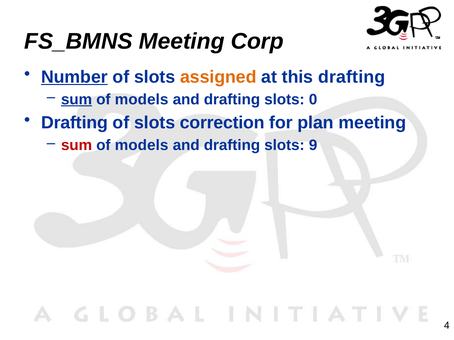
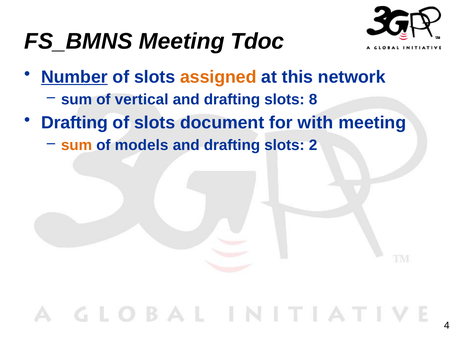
Corp: Corp -> Tdoc (257, 42)
this drafting: drafting -> network (352, 77)
sum underline: present -> none (77, 100)
models: models -> vertical (142, 100)
0: 0 -> 8 (313, 100)
correction: correction -> document (222, 123)
plan: plan -> with (316, 123)
sum colour: red -> orange (77, 145)
9: 9 -> 2 (313, 145)
